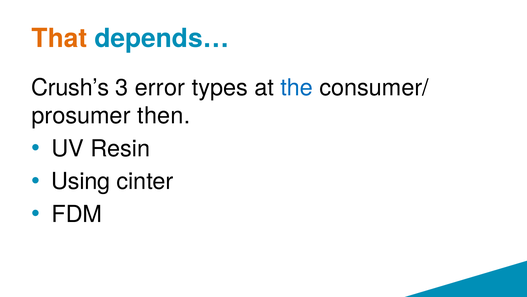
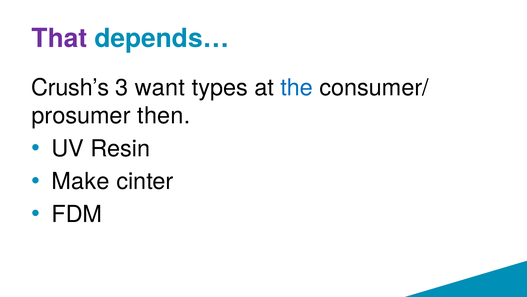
That colour: orange -> purple (59, 38)
error: error -> want (160, 88)
Using: Using -> Make (81, 181)
